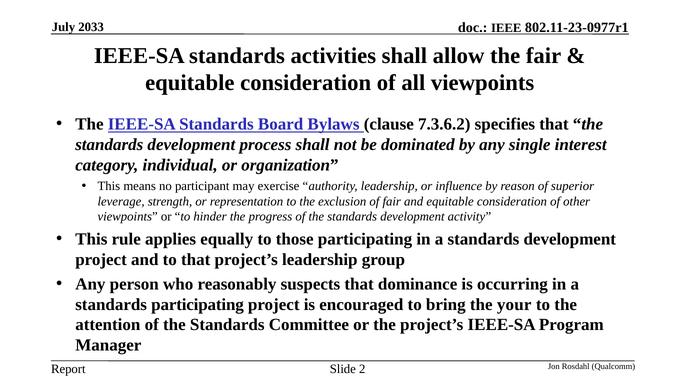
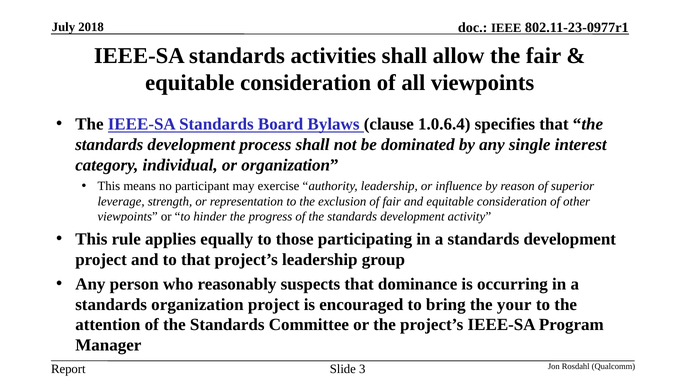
2033: 2033 -> 2018 (91, 27)
7.3.6.2: 7.3.6.2 -> 1.0.6.4 (444, 124)
standards participating: participating -> organization (197, 305)
2: 2 -> 3 (362, 370)
